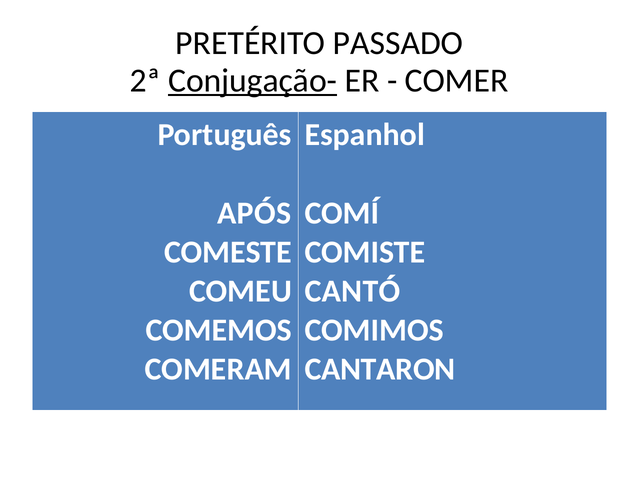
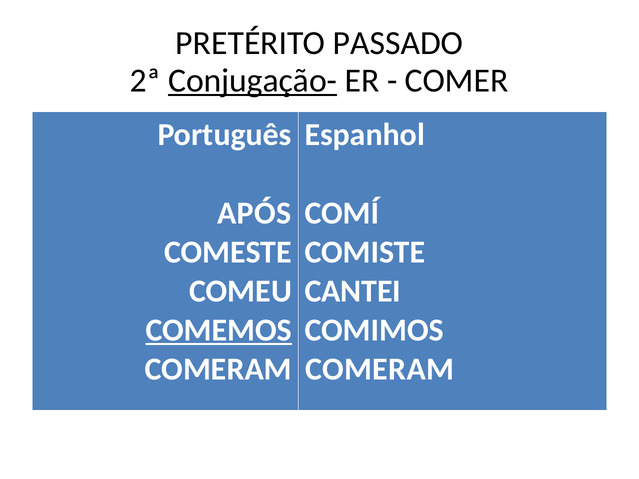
CANTÓ: CANTÓ -> CANTEI (353, 291)
COMEMOS underline: none -> present (219, 330)
CANTARON: CANTARON -> COMERAM (380, 370)
